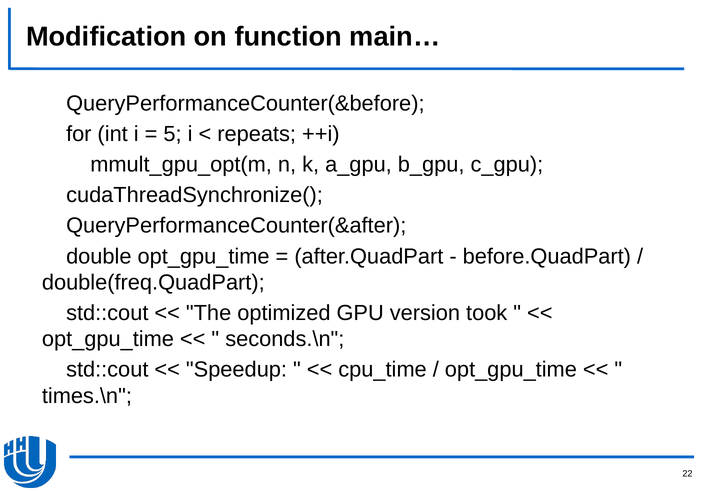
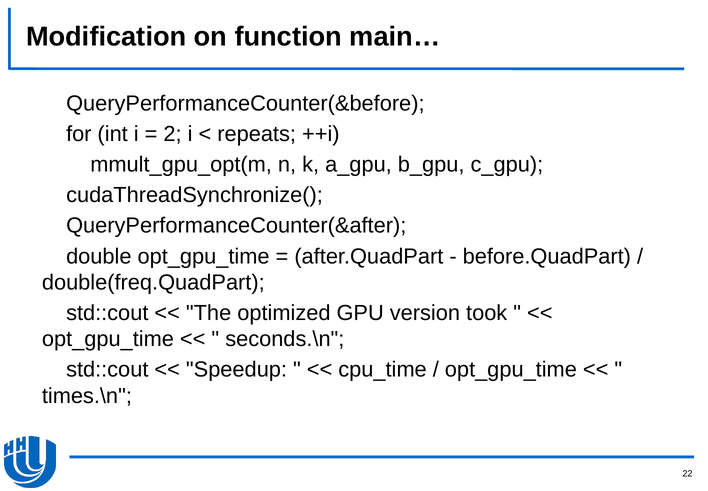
5: 5 -> 2 (173, 134)
